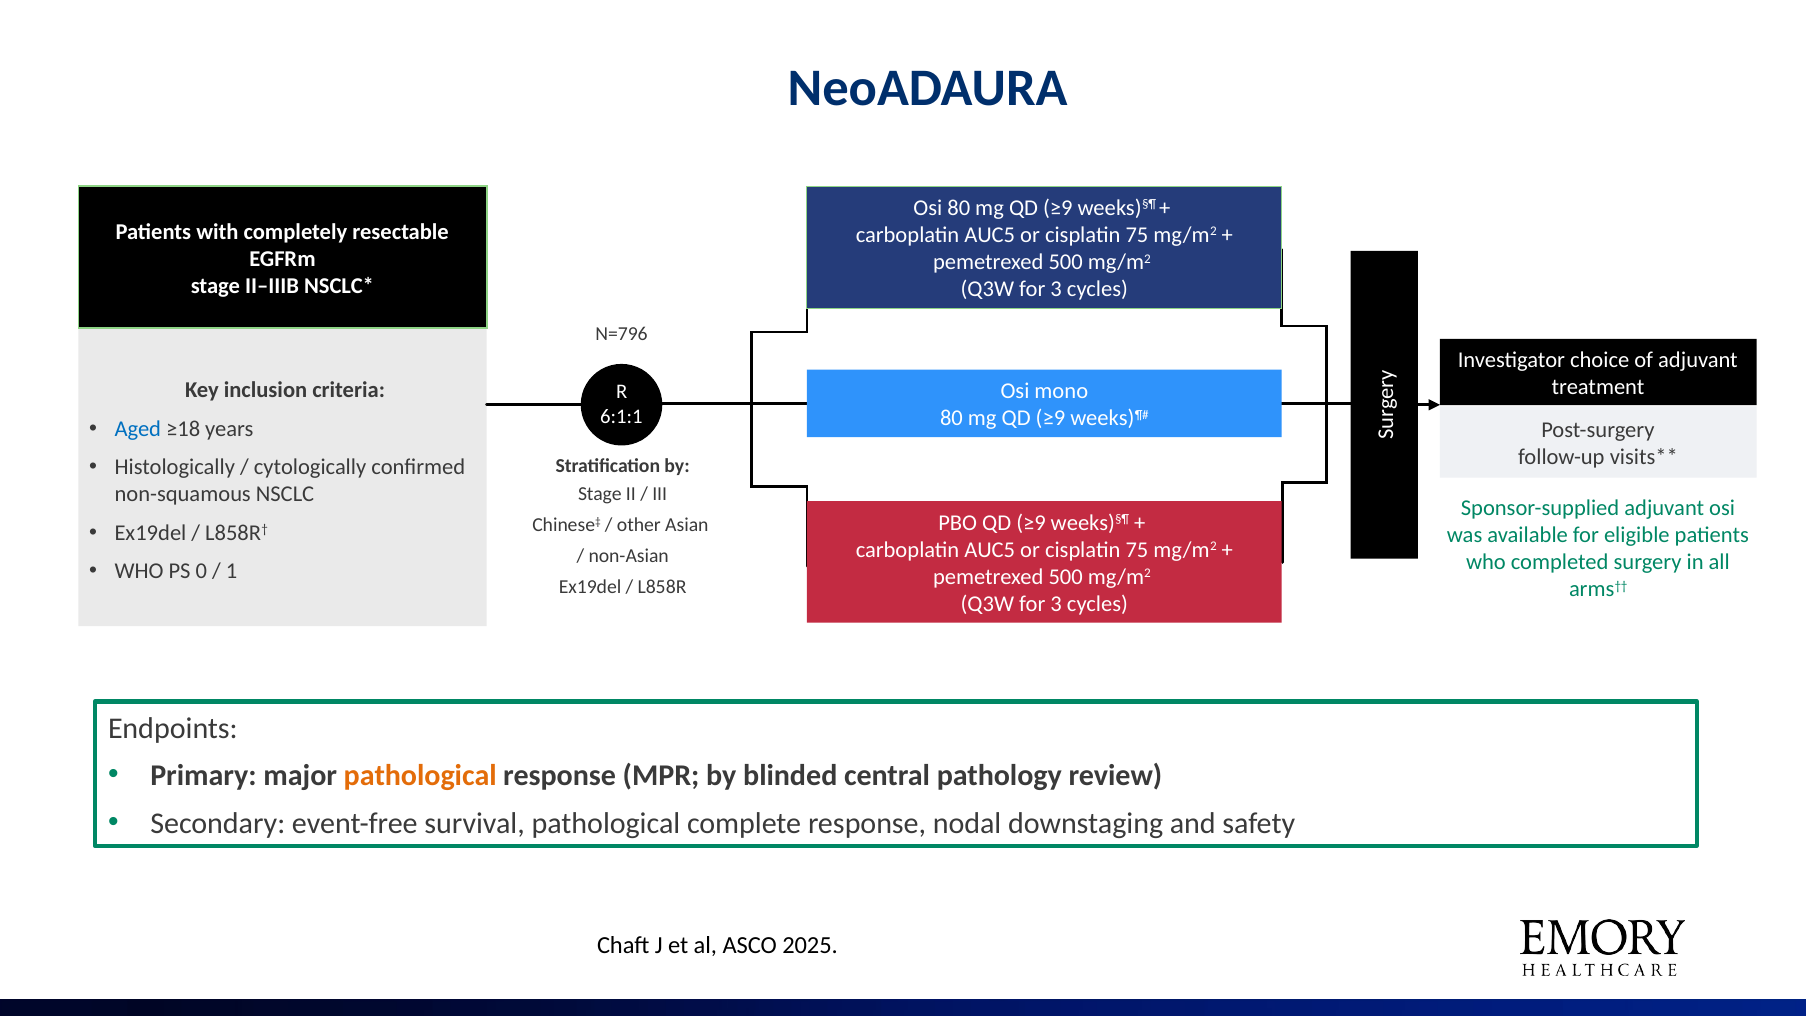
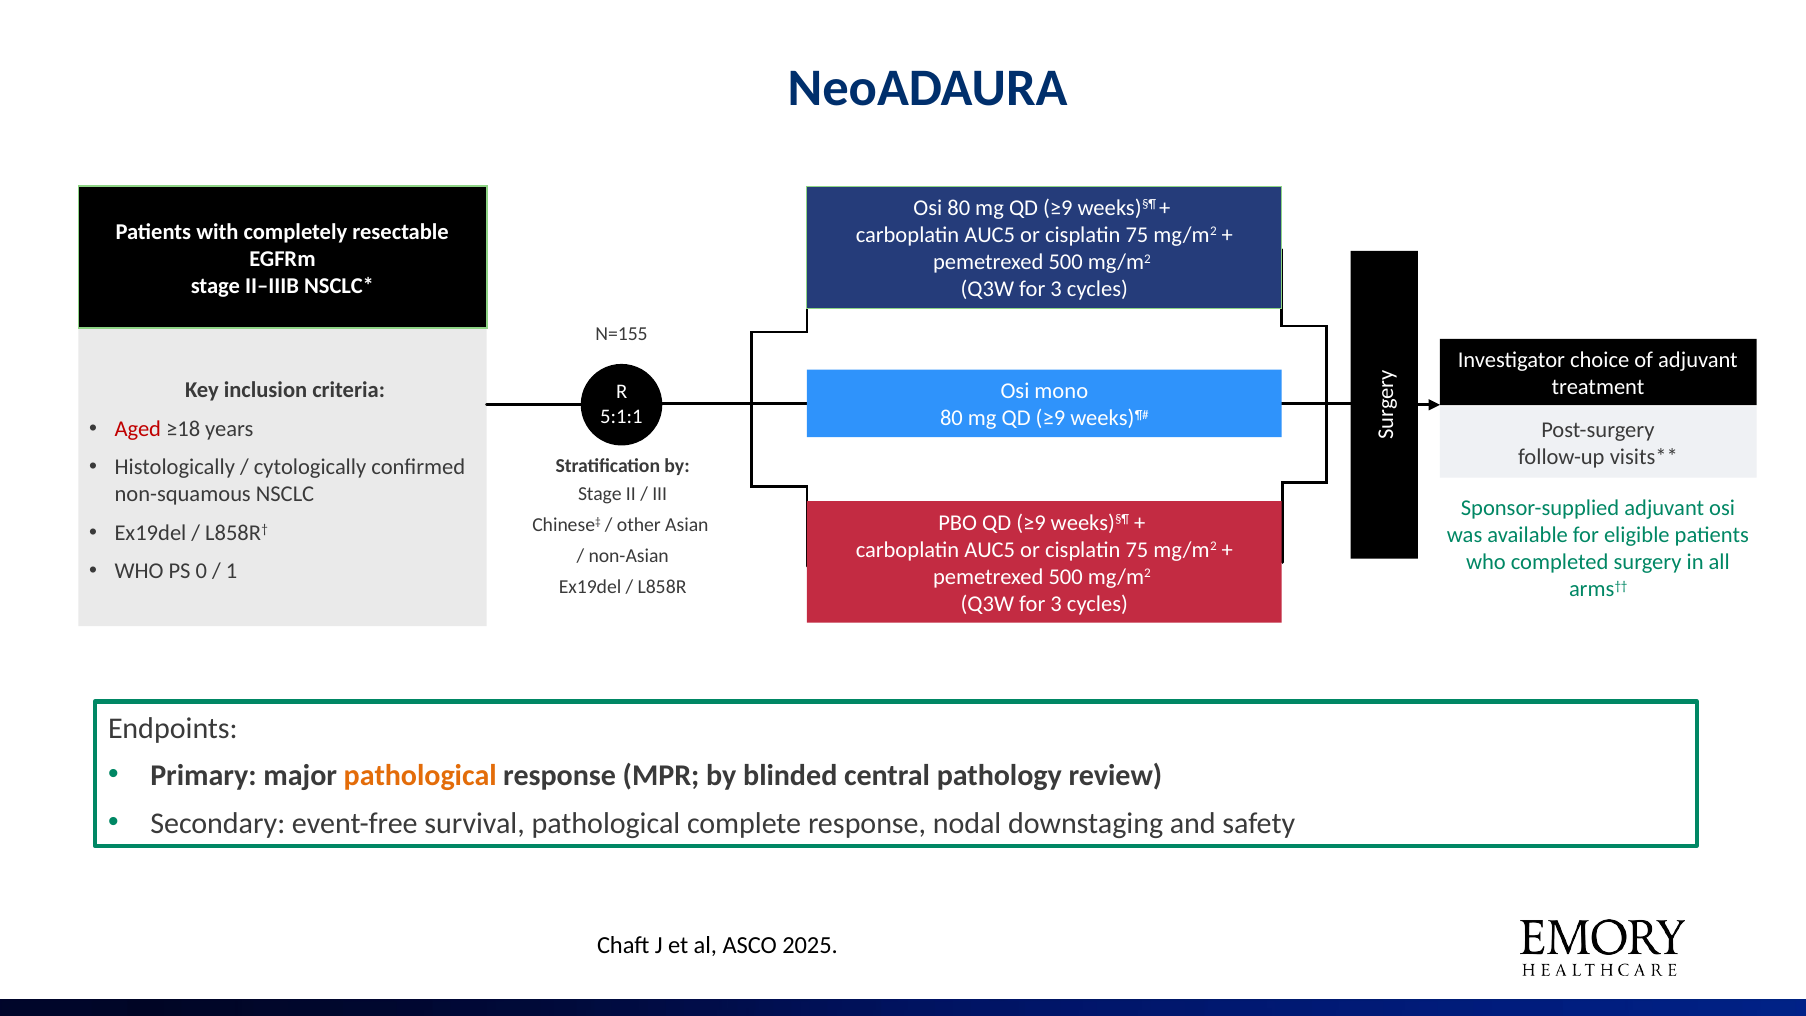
N=796: N=796 -> N=155 (622, 334)
6:1:1: 6:1:1 -> 5:1:1 (621, 417)
Aged colour: blue -> red (138, 429)
